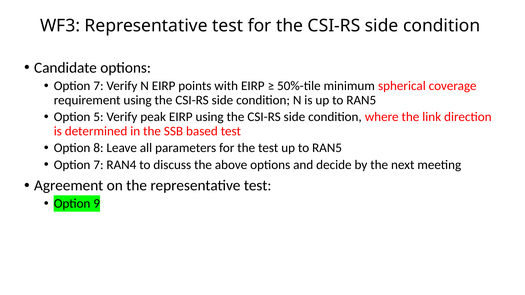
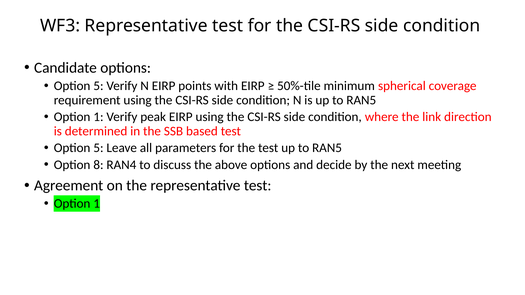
7: 7 -> 5 (98, 86)
5: 5 -> 1 (98, 117)
8: 8 -> 5 (98, 148)
7: 7 -> 8 (98, 165)
9: 9 -> 1 (97, 204)
